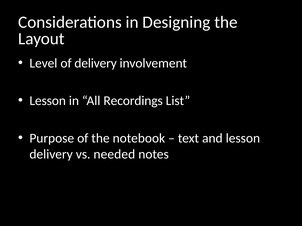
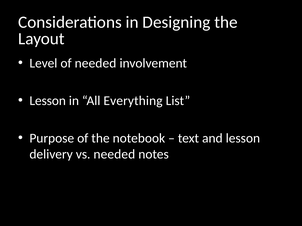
of delivery: delivery -> needed (95, 63)
Recordings: Recordings -> Everything (133, 101)
